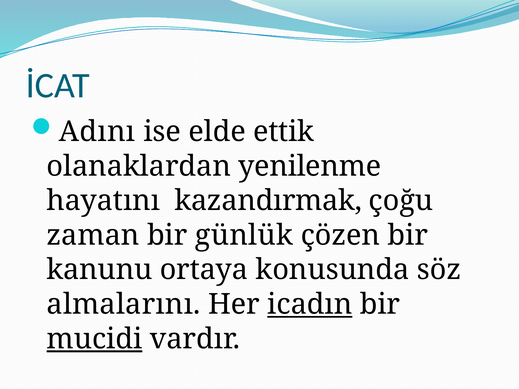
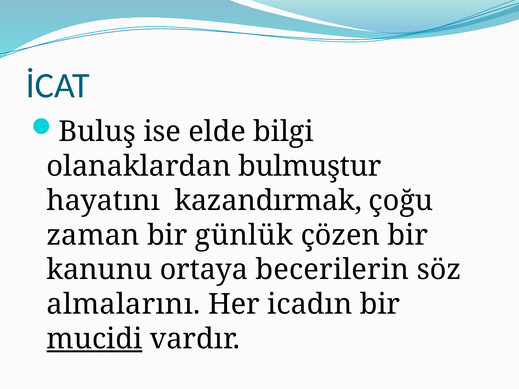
Adını: Adını -> Buluş (97, 132)
ettik: ettik -> bilgi (283, 132)
yenilenme: yenilenme -> bulmuştur (310, 166)
konusunda: konusunda -> becerilerin (332, 270)
icadın underline: present -> none (310, 305)
